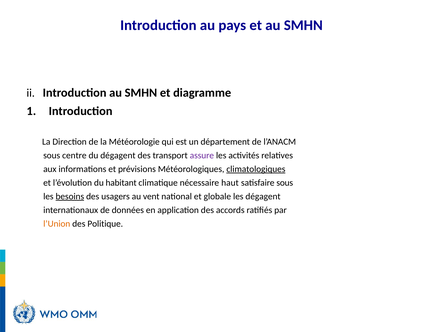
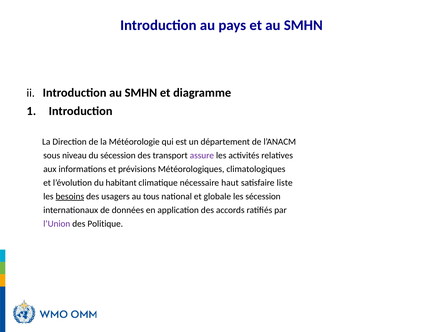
centre: centre -> niveau (74, 156)
du dégagent: dégagent -> sécession (118, 156)
climatologiques underline: present -> none (256, 169)
satisfaire sous: sous -> liste (285, 183)
vent: vent -> tous (151, 197)
les dégagent: dégagent -> sécession (263, 197)
l’Union colour: orange -> purple (57, 224)
